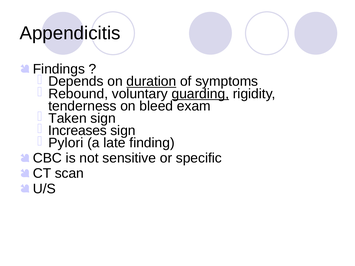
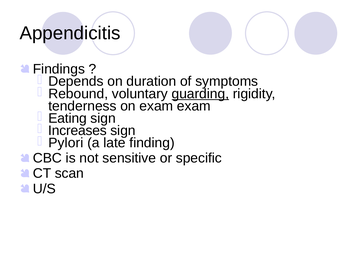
duration underline: present -> none (151, 81)
on bleed: bleed -> exam (156, 106)
Taken: Taken -> Eating (68, 118)
